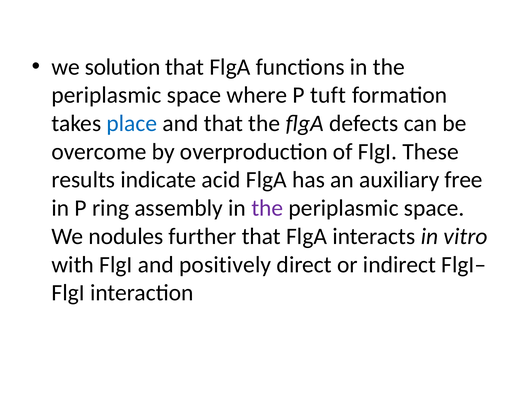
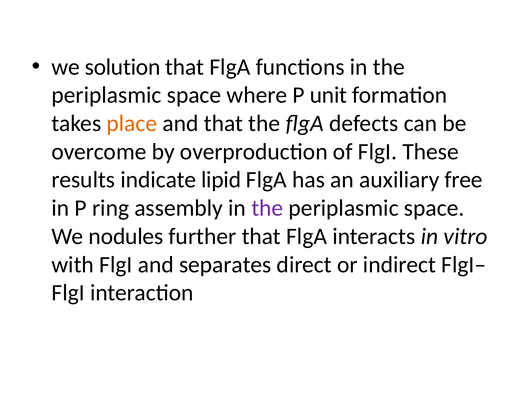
tuft: tuft -> unit (328, 95)
place colour: blue -> orange (132, 123)
acid: acid -> lipid (221, 180)
positively: positively -> separates (225, 264)
